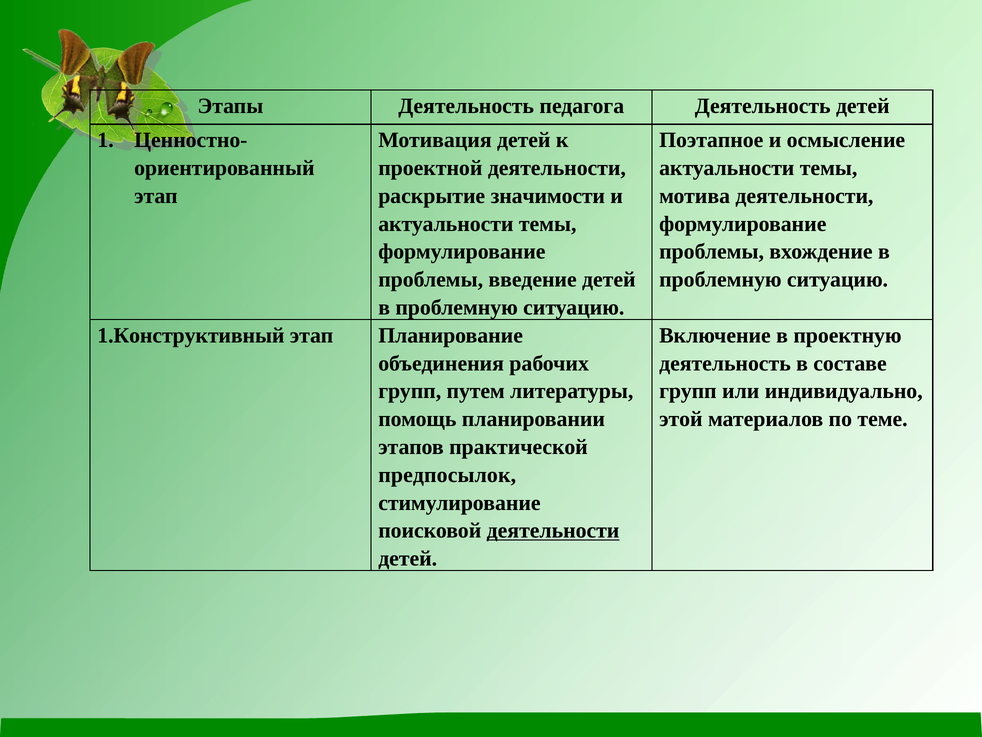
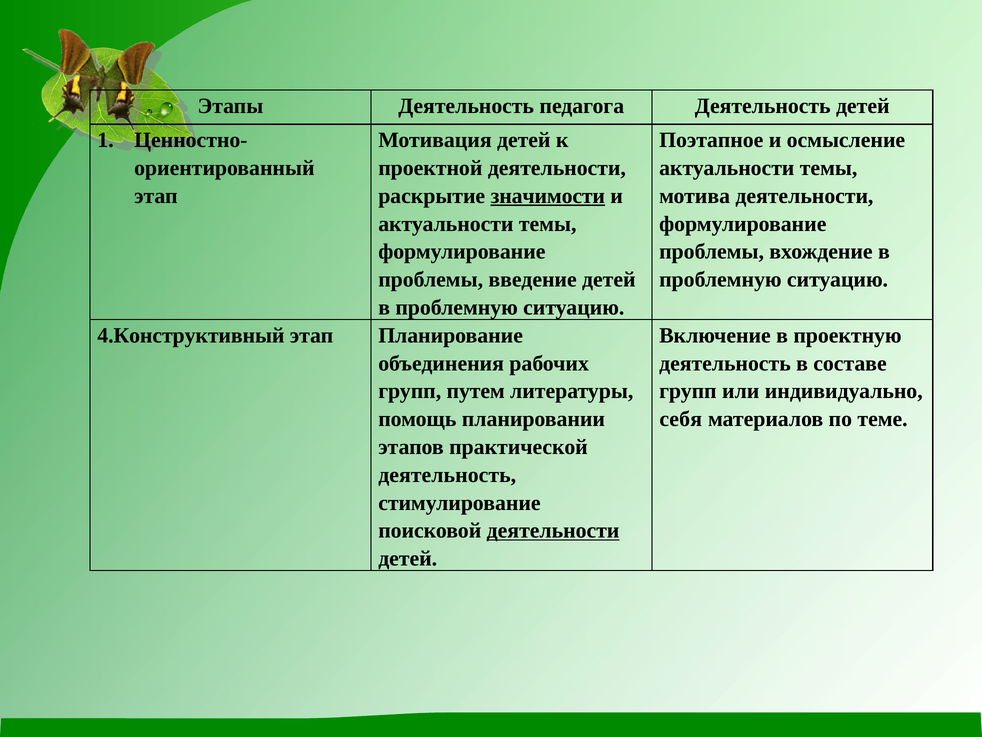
значимости underline: none -> present (548, 196)
1.Конструктивный: 1.Конструктивный -> 4.Конструктивный (191, 335)
этой: этой -> себя (681, 419)
предпосылок: предпосылок -> деятельность (447, 475)
